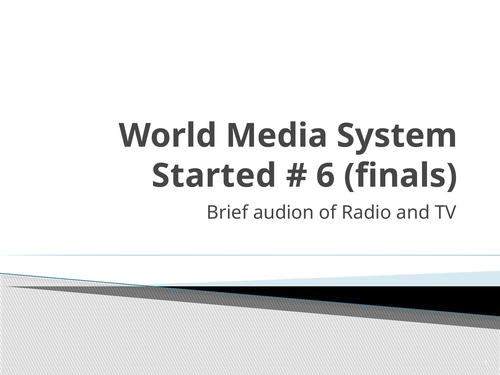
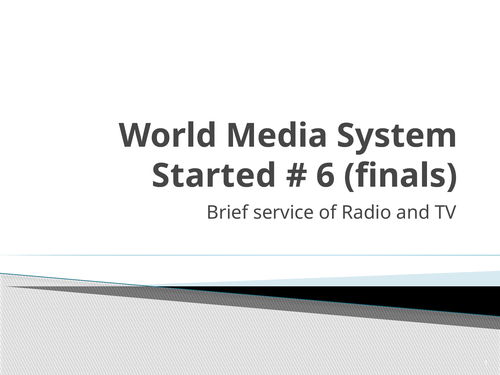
audion: audion -> service (284, 213)
